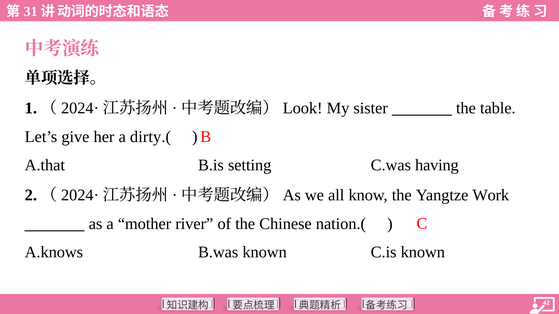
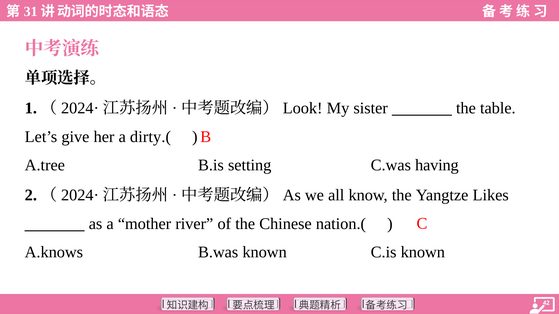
A.that: A.that -> A.tree (45, 165)
Work: Work -> Likes (491, 195)
